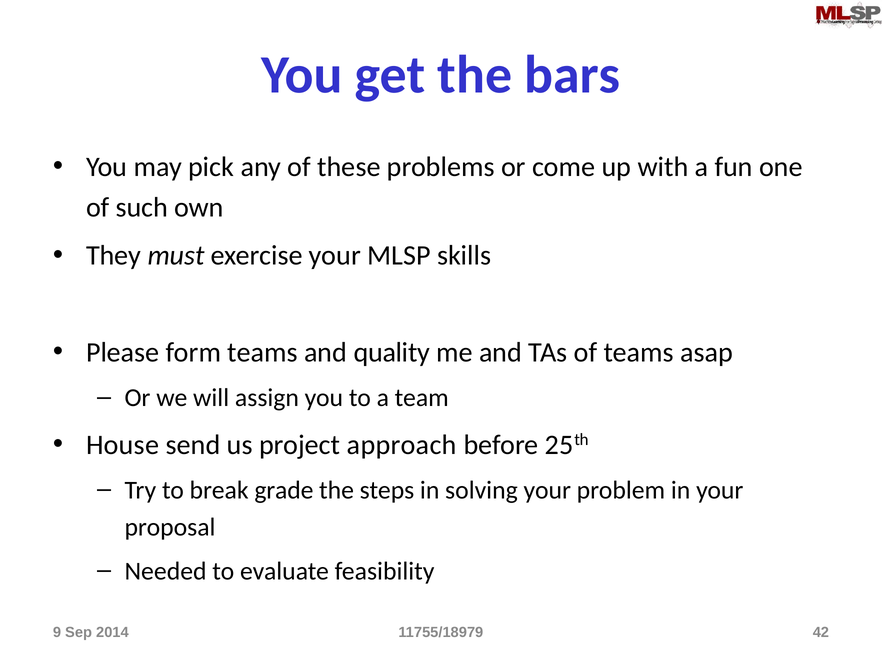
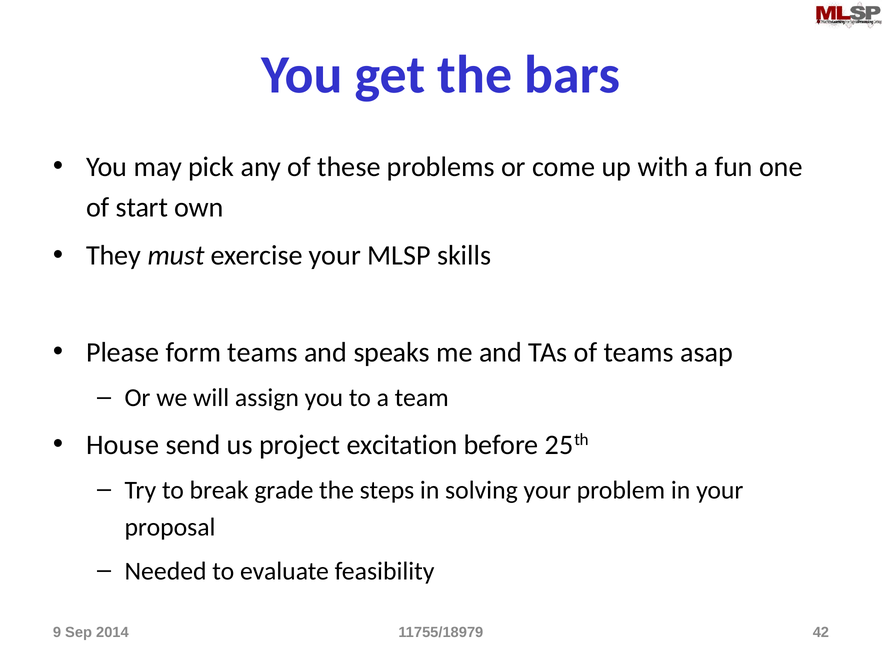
such: such -> start (142, 207)
quality: quality -> speaks (392, 352)
approach: approach -> excitation (402, 444)
